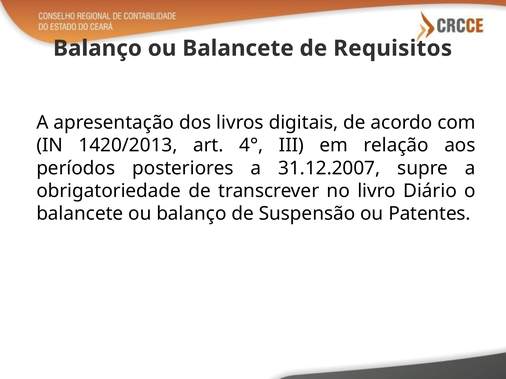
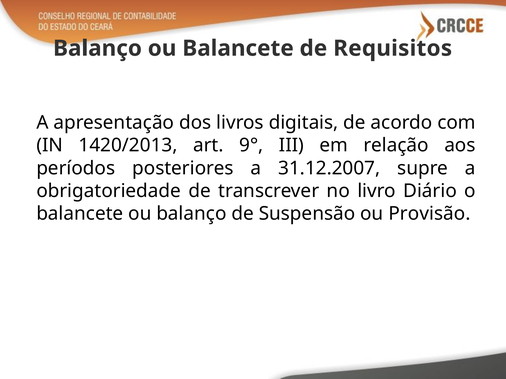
4°: 4° -> 9° (251, 146)
Patentes: Patentes -> Provisão (429, 214)
